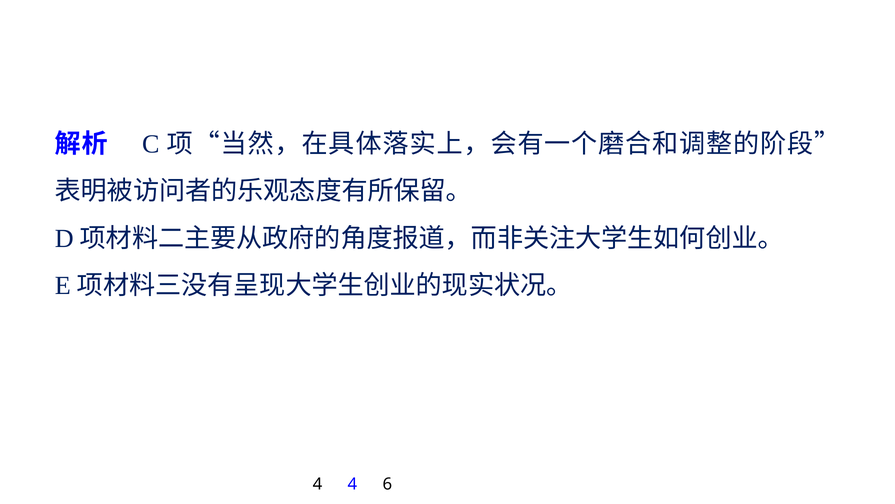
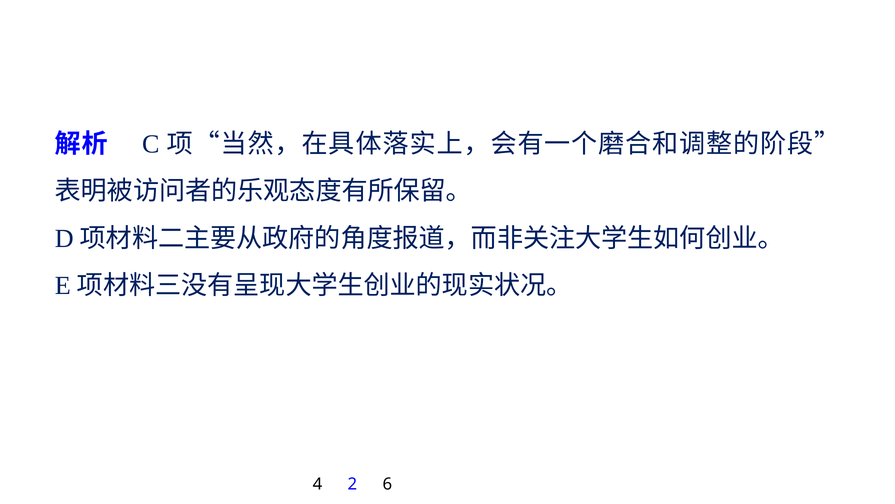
4 4: 4 -> 2 (352, 484)
